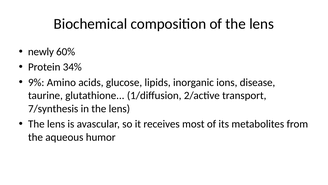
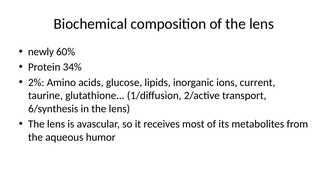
9%: 9% -> 2% (36, 82)
disease: disease -> current (257, 82)
7/synthesis: 7/synthesis -> 6/synthesis (53, 108)
